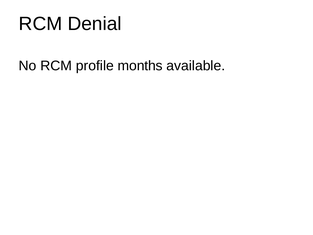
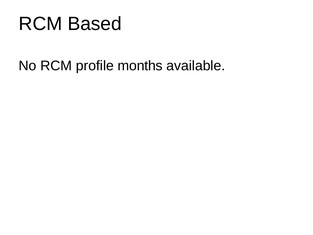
Denial: Denial -> Based (95, 24)
